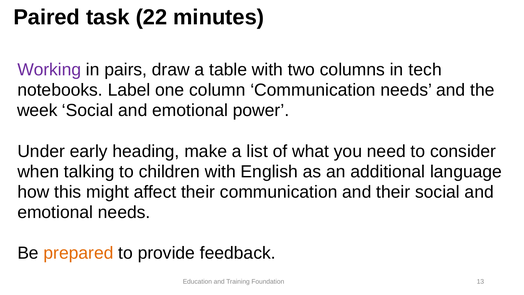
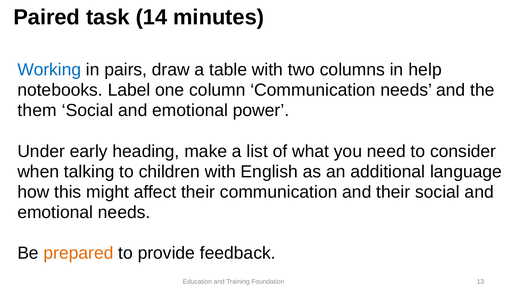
22: 22 -> 14 (151, 17)
Working colour: purple -> blue (49, 70)
tech: tech -> help (425, 70)
week: week -> them (37, 110)
